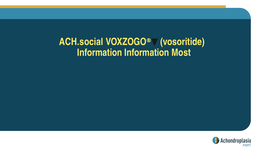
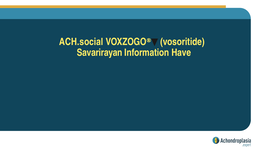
Information: Information -> Savarirayan (100, 53)
Most: Most -> Have (181, 53)
